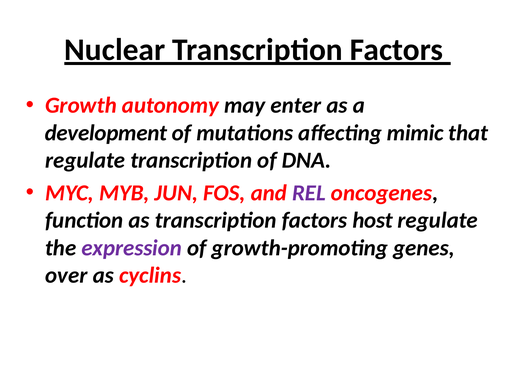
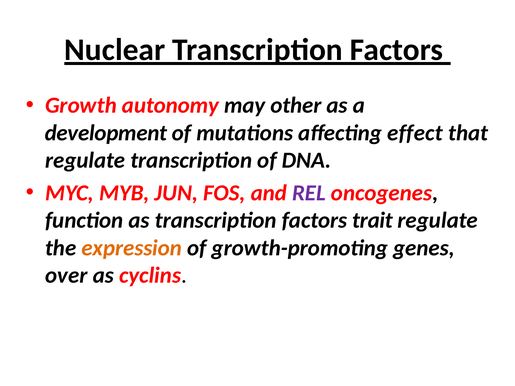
enter: enter -> other (296, 105)
mimic: mimic -> effect (415, 133)
host: host -> trait (373, 220)
expression colour: purple -> orange (132, 248)
